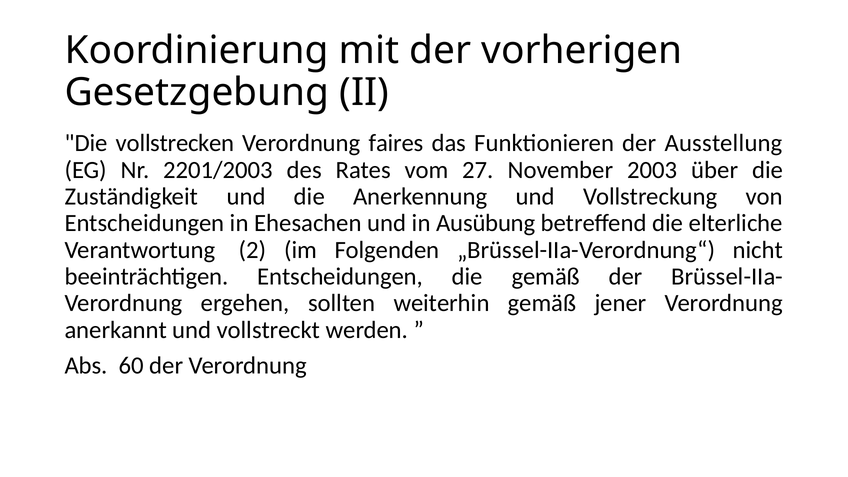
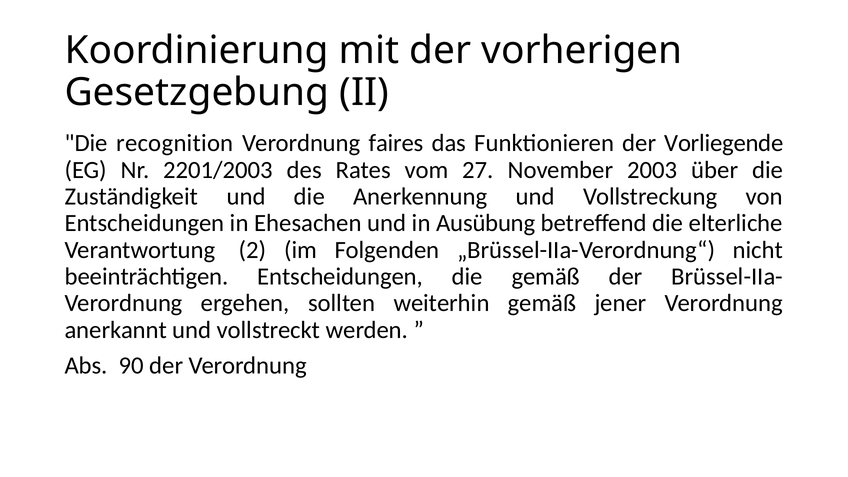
vollstrecken: vollstrecken -> recognition (175, 143)
Ausstellung: Ausstellung -> Vorliegende (724, 143)
60: 60 -> 90 (131, 365)
